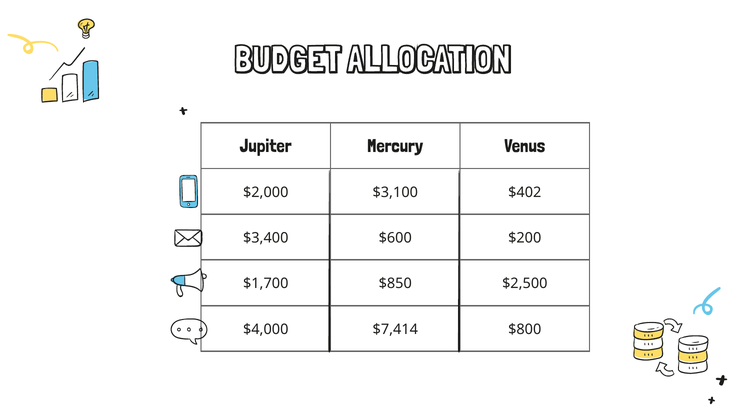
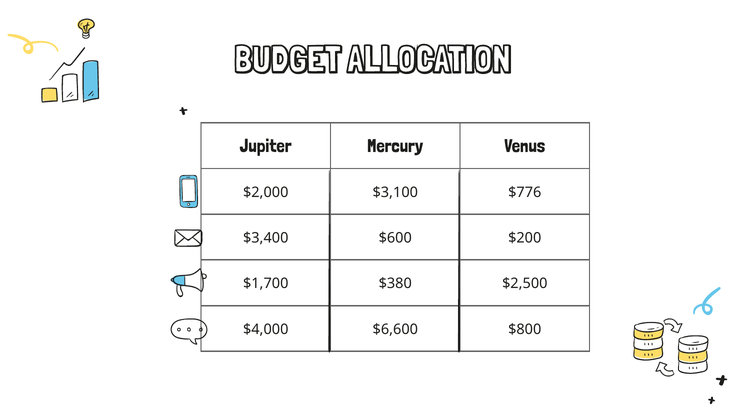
$402: $402 -> $776 (525, 192)
$850: $850 -> $380 (395, 284)
$7,414: $7,414 -> $6,600 (395, 329)
